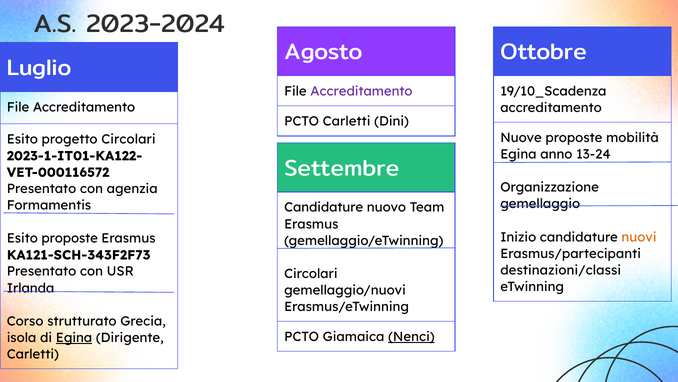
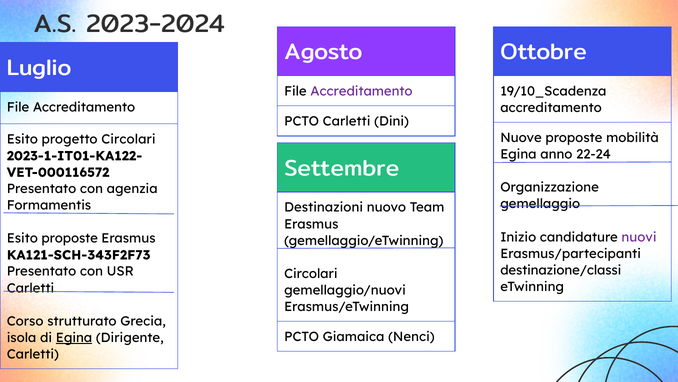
13-24: 13-24 -> 22-24 (594, 154)
Candidature: Candidature -> Destinazioni (324, 207)
nuovi colour: orange -> purple (639, 237)
destinazioni/classi: destinazioni/classi -> destinazione/classi (561, 270)
Irlanda: Irlanda -> Carletti (31, 288)
Nenci underline: present -> none (411, 336)
